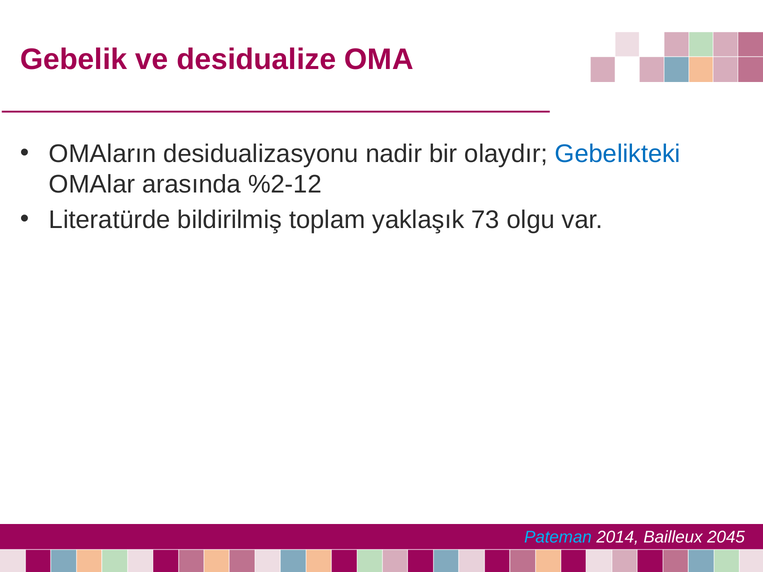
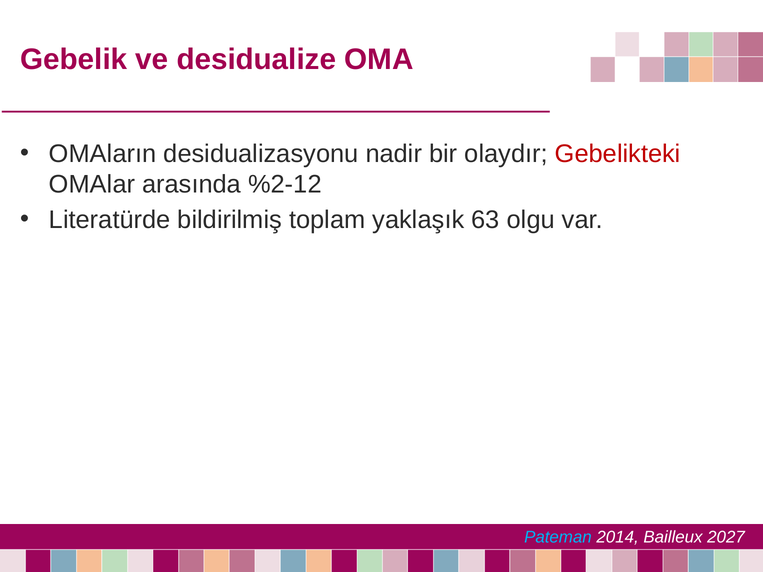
Gebelikteki colour: blue -> red (618, 154)
73: 73 -> 63 (485, 220)
2045: 2045 -> 2027 (726, 537)
